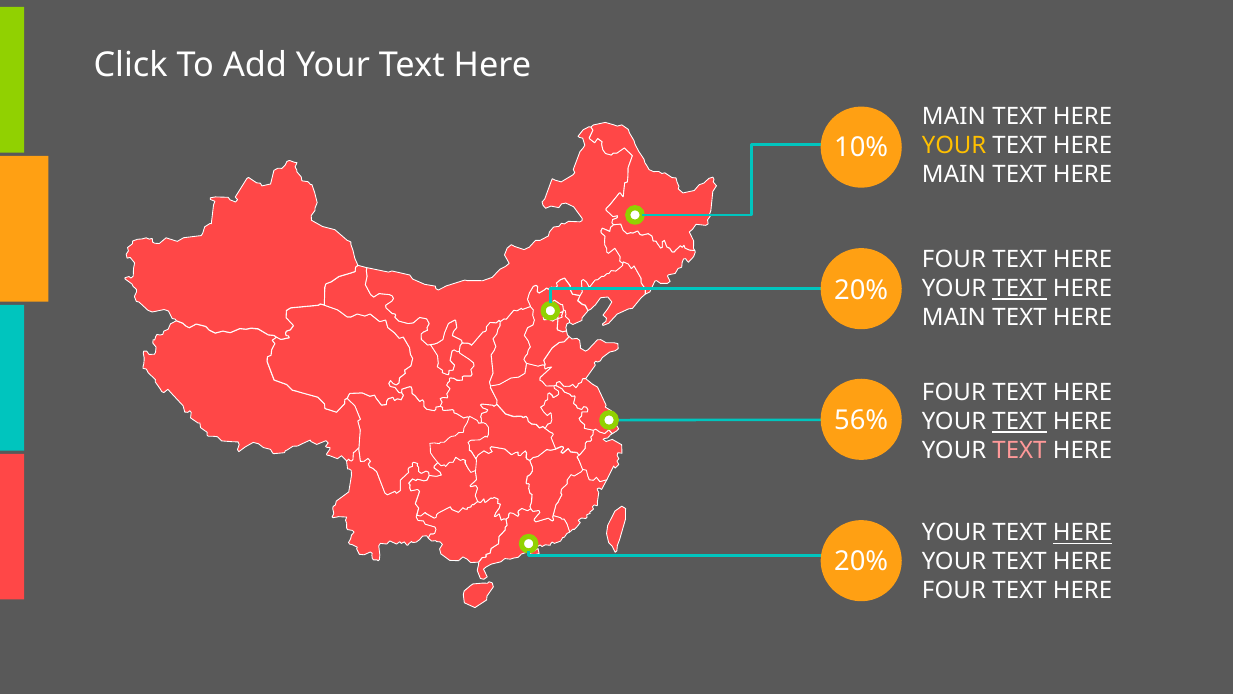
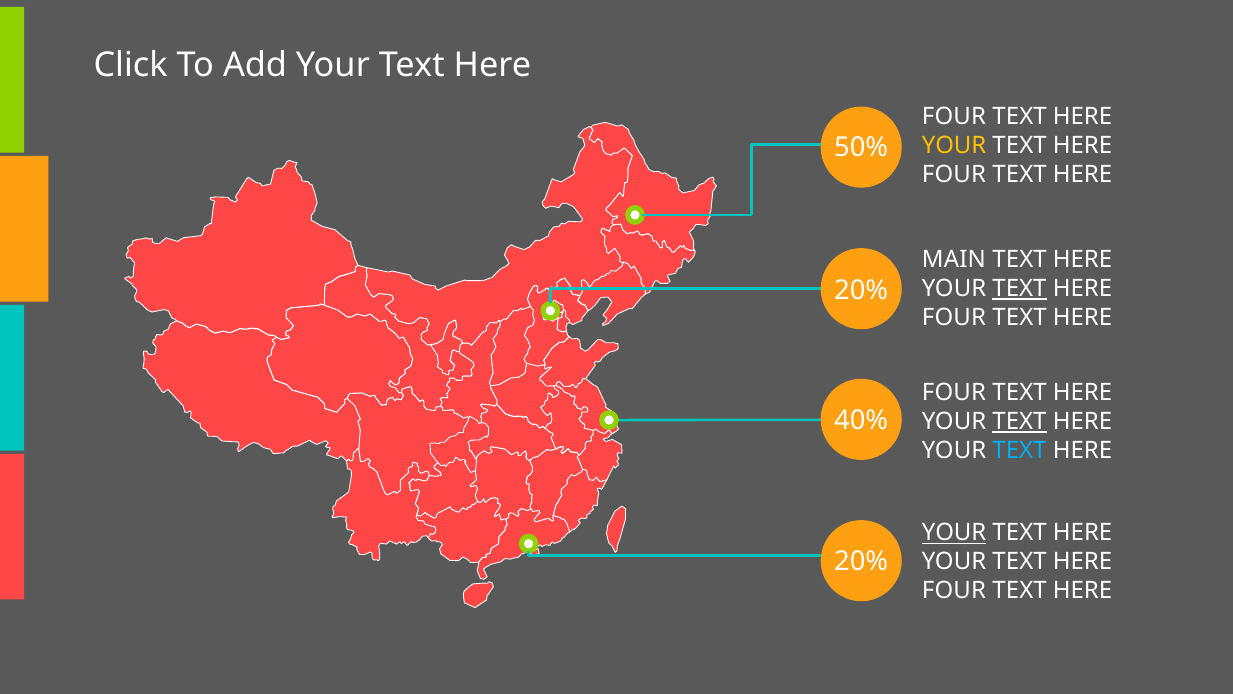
MAIN: MAIN -> FOUR (954, 116)
10%: 10% -> 50% (861, 148)
MAIN: MAIN -> FOUR (954, 174)
FOUR: FOUR -> MAIN (954, 260)
MAIN: MAIN -> FOUR (954, 317)
56%: 56% -> 40% (861, 420)
TEXT colour: pink -> light blue (1019, 450)
YOUR underline: none -> present (954, 533)
HERE underline: present -> none (1083, 533)
